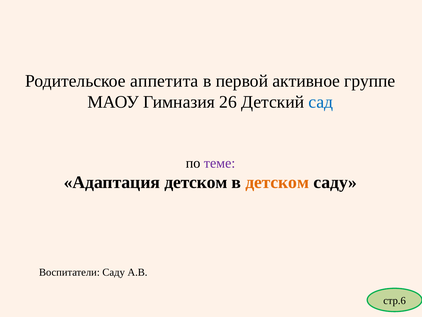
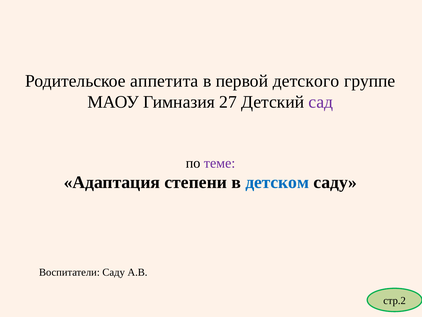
активное: активное -> детского (306, 81)
26: 26 -> 27 (228, 102)
сад colour: blue -> purple (321, 102)
Адаптация детском: детском -> степени (196, 182)
детском colour: orange -> blue (277, 182)
стр.6: стр.6 -> стр.2 (395, 300)
